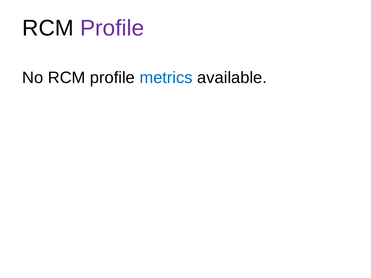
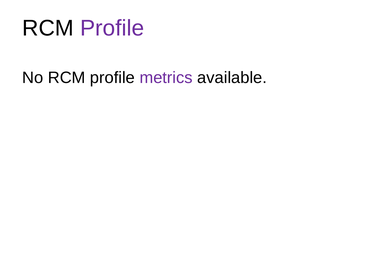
metrics colour: blue -> purple (166, 78)
